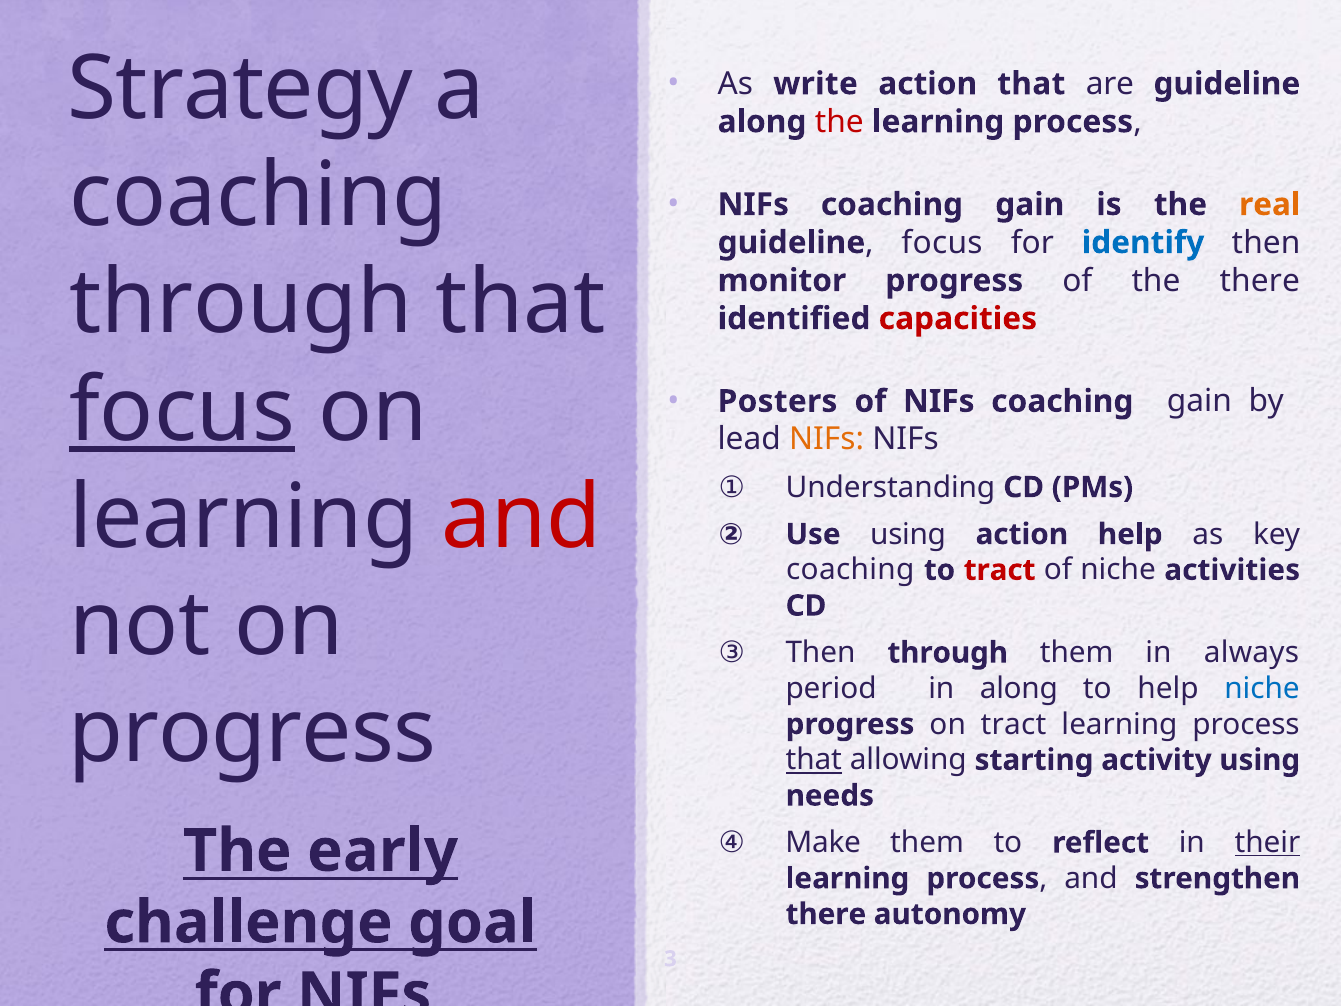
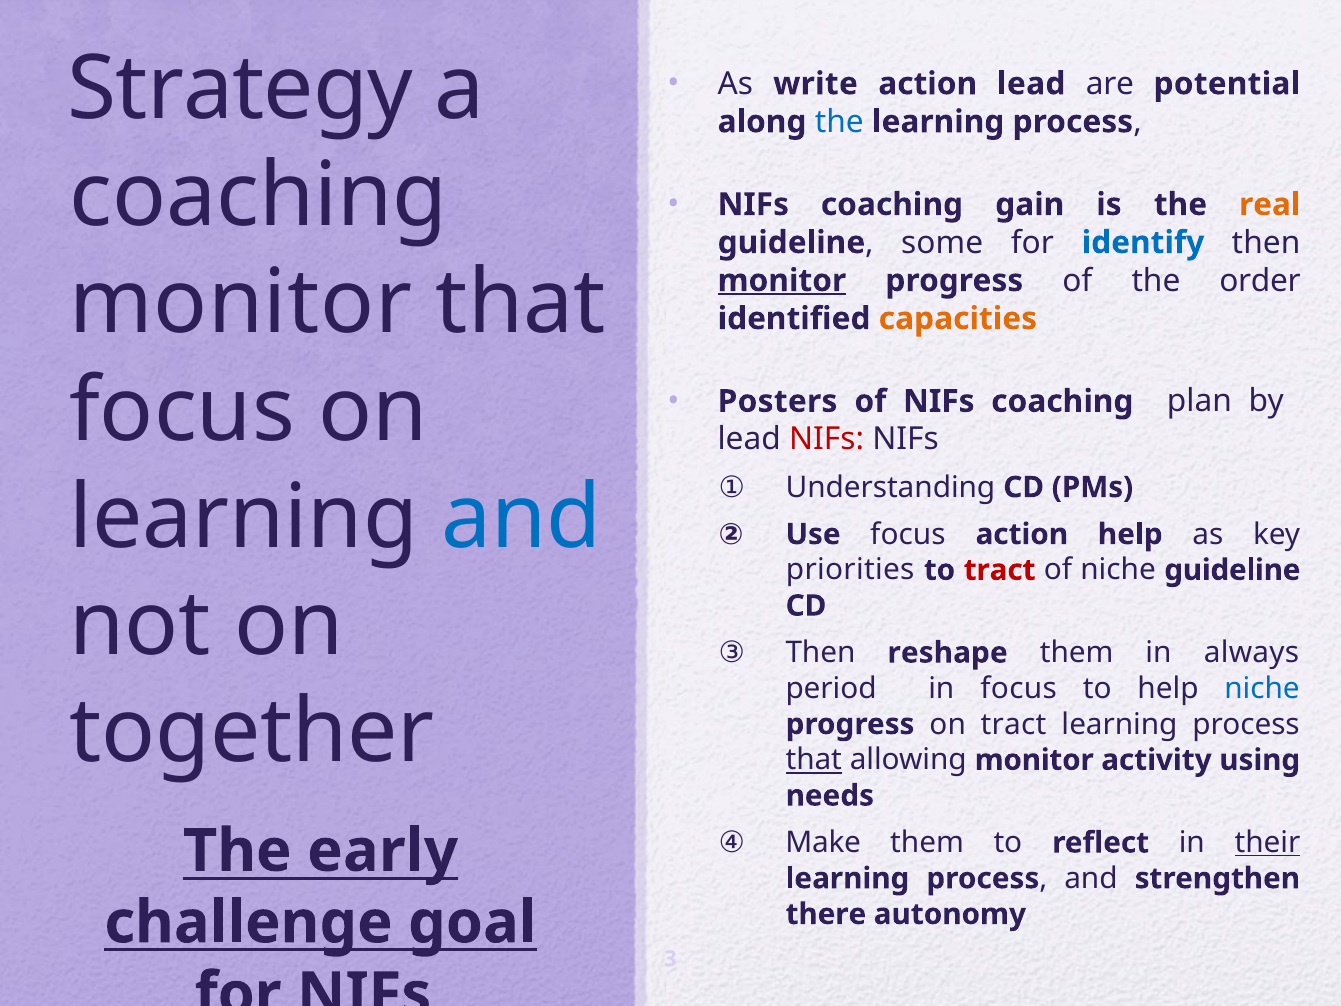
action that: that -> lead (1031, 84)
are guideline: guideline -> potential (1227, 84)
the colour: red -> blue (839, 122)
guideline focus: focus -> some (942, 243)
monitor underline: none -> present (782, 281)
the there: there -> order (1260, 281)
through: through -> monitor (241, 303)
capacities colour: red -> orange (958, 319)
focus underline: present -> none (182, 410)
of NIFs coaching gain: gain -> plan (1199, 401)
NIFs colour: orange -> red (827, 439)
and colour: red -> blue (521, 518)
Use using: using -> focus (908, 534)
coaching: coaching -> priorities (850, 570)
niche activities: activities -> guideline (1232, 570)
Then through: through -> reshape (948, 653)
in along: along -> focus (1019, 688)
progress: progress -> together (252, 732)
allowing starting: starting -> monitor (1034, 760)
